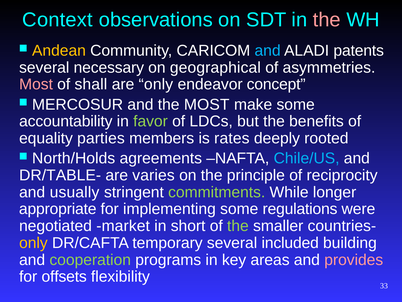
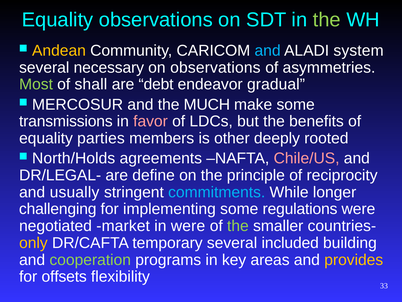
Context: Context -> Equality (58, 20)
the colour: pink -> light green (327, 20)
patents: patents -> system (359, 51)
on geographical: geographical -> observations (215, 67)
Most colour: pink -> light green (36, 84)
are only: only -> debt (156, 84)
concept: concept -> gradual (276, 84)
the MOST: MOST -> MUCH (207, 104)
accountability: accountability -> transmissions (66, 121)
favor colour: light green -> pink (151, 121)
rates: rates -> other (232, 138)
Chile/US colour: light blue -> pink (307, 158)
DR/TABLE-: DR/TABLE- -> DR/LEGAL- (60, 175)
varies: varies -> define (154, 175)
commitments colour: light green -> light blue (217, 192)
appropriate: appropriate -> challenging (58, 209)
in short: short -> were (188, 226)
provides colour: pink -> yellow (354, 259)
